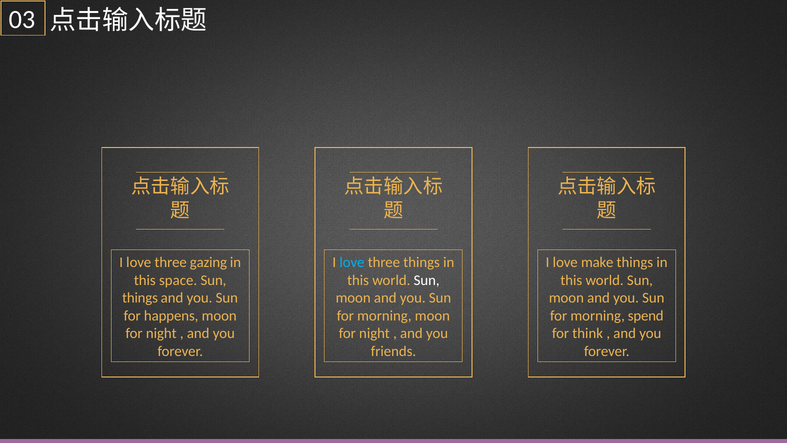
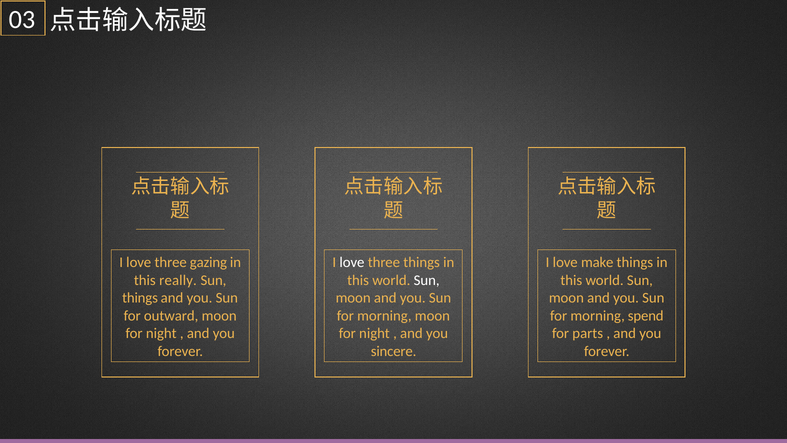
love colour: light blue -> white (352, 262)
space: space -> really (178, 280)
happens: happens -> outward (171, 316)
think: think -> parts (588, 333)
friends: friends -> sincere (394, 351)
